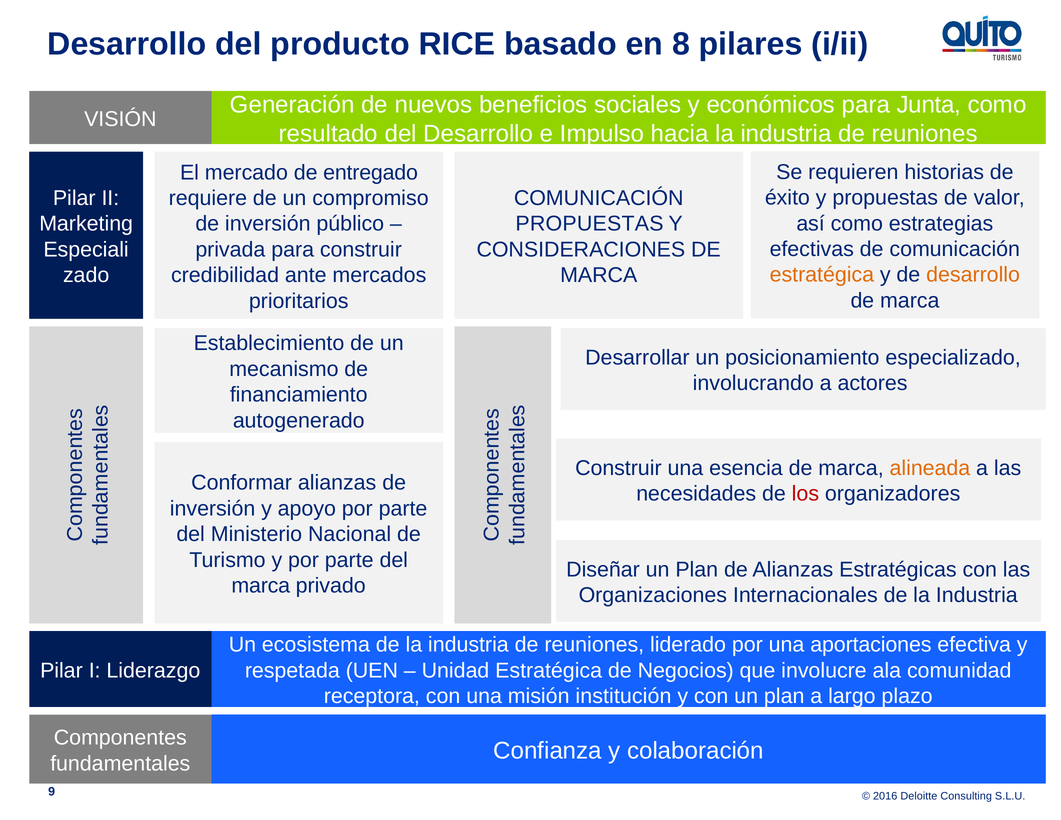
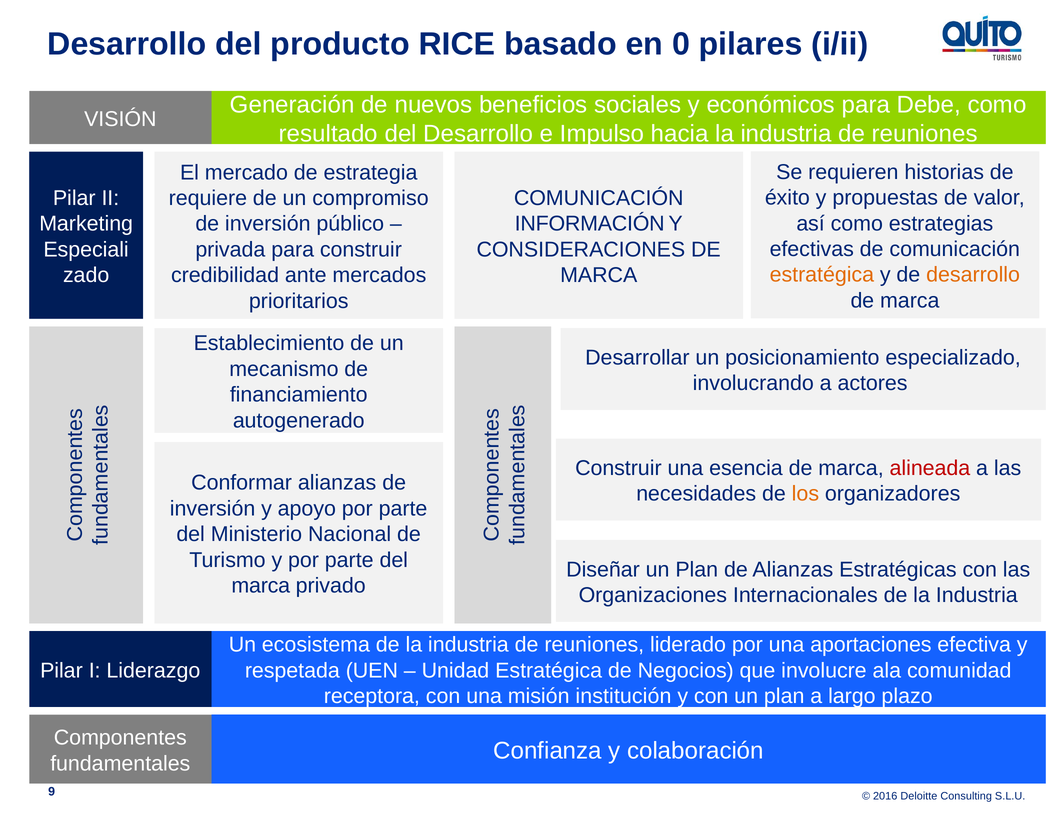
8: 8 -> 0 (681, 44)
Junta: Junta -> Debe (929, 105)
entregado: entregado -> estrategia (370, 172)
PROPUESTAS: PROPUESTAS -> INFORMACIÓN (590, 224)
alineada colour: orange -> red (930, 468)
los colour: red -> orange (805, 494)
